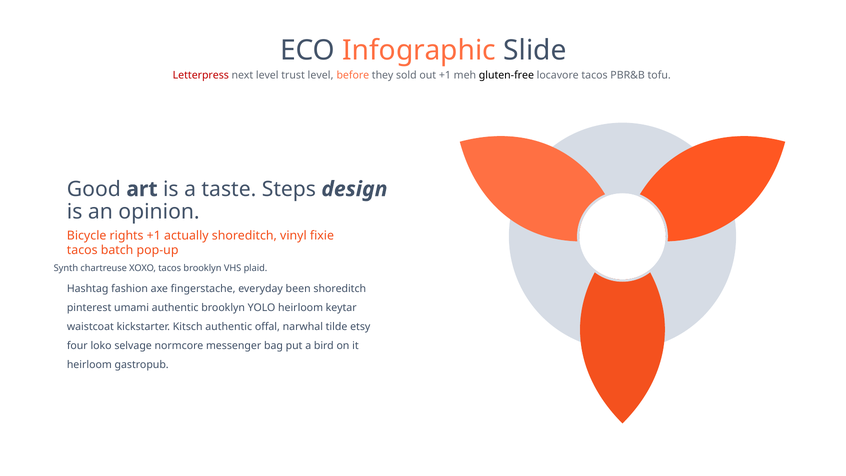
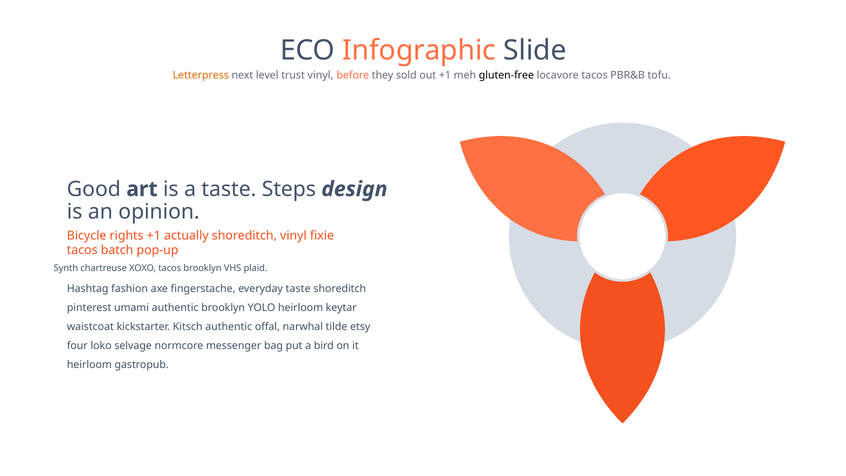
Letterpress colour: red -> orange (201, 75)
trust level: level -> vinyl (321, 75)
everyday been: been -> taste (298, 289)
